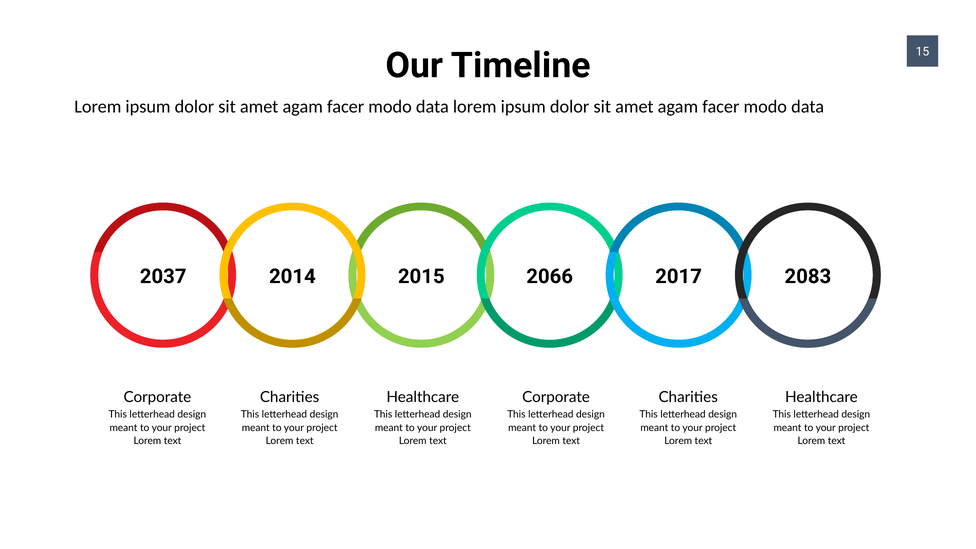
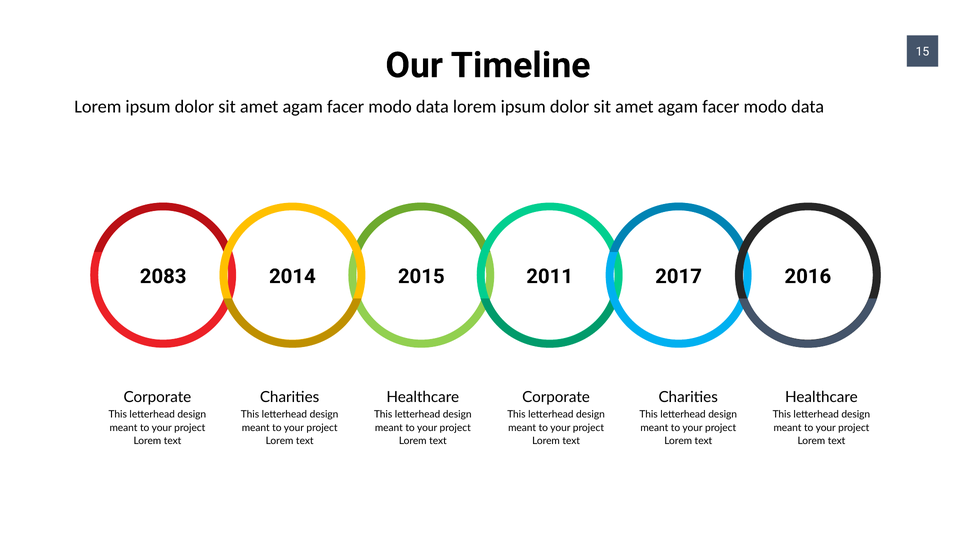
2037: 2037 -> 2083 (163, 276)
2066: 2066 -> 2011 (550, 276)
2083: 2083 -> 2016 (808, 276)
